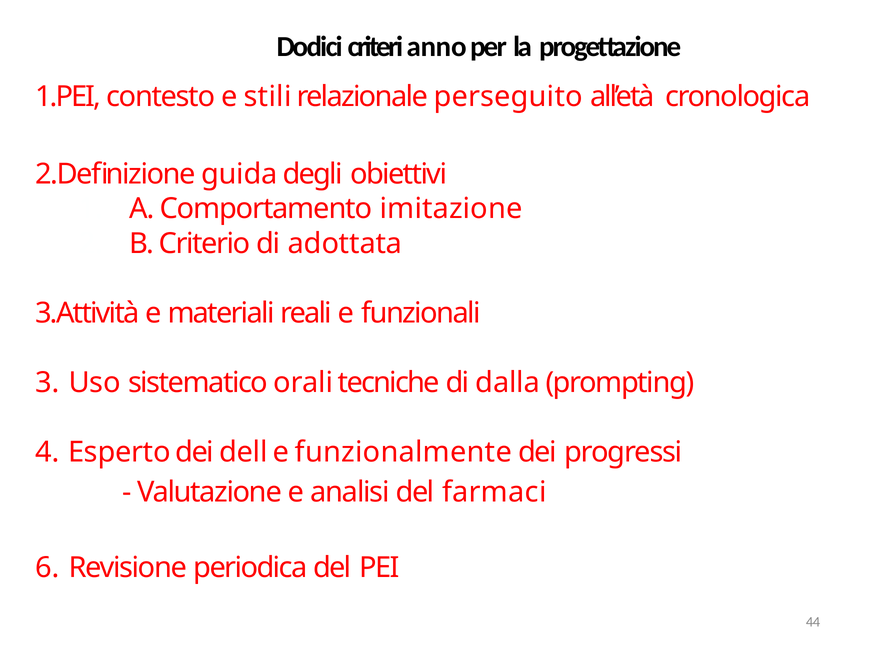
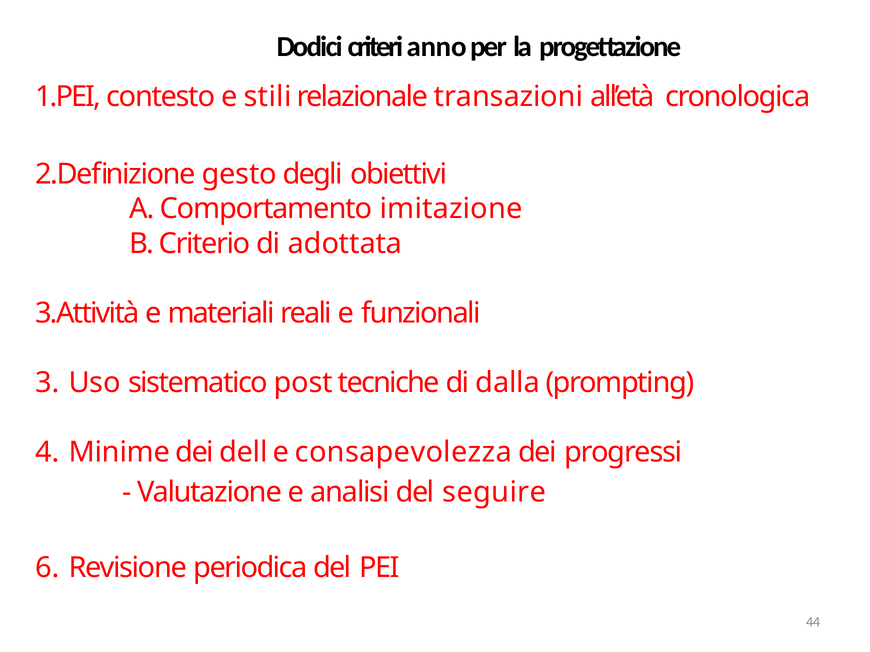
perseguito: perseguito -> transazioni (508, 97)
guida: guida -> gesto (239, 174)
orali: orali -> post (303, 383)
Esperto: Esperto -> Minime (119, 453)
funzionalmente: funzionalmente -> consapevolezza (403, 453)
farmaci: farmaci -> seguire (494, 492)
